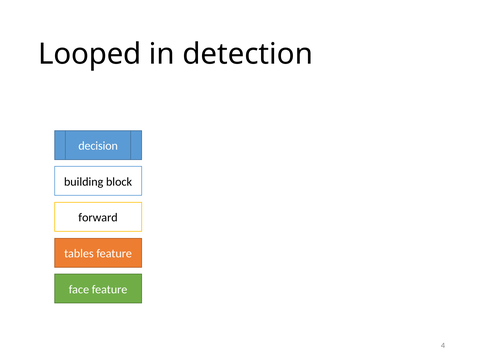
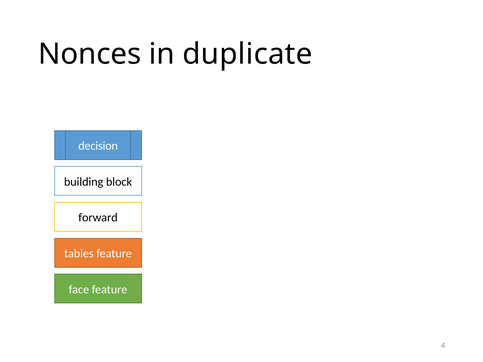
Looped: Looped -> Nonces (90, 54)
detection: detection -> duplicate (248, 54)
